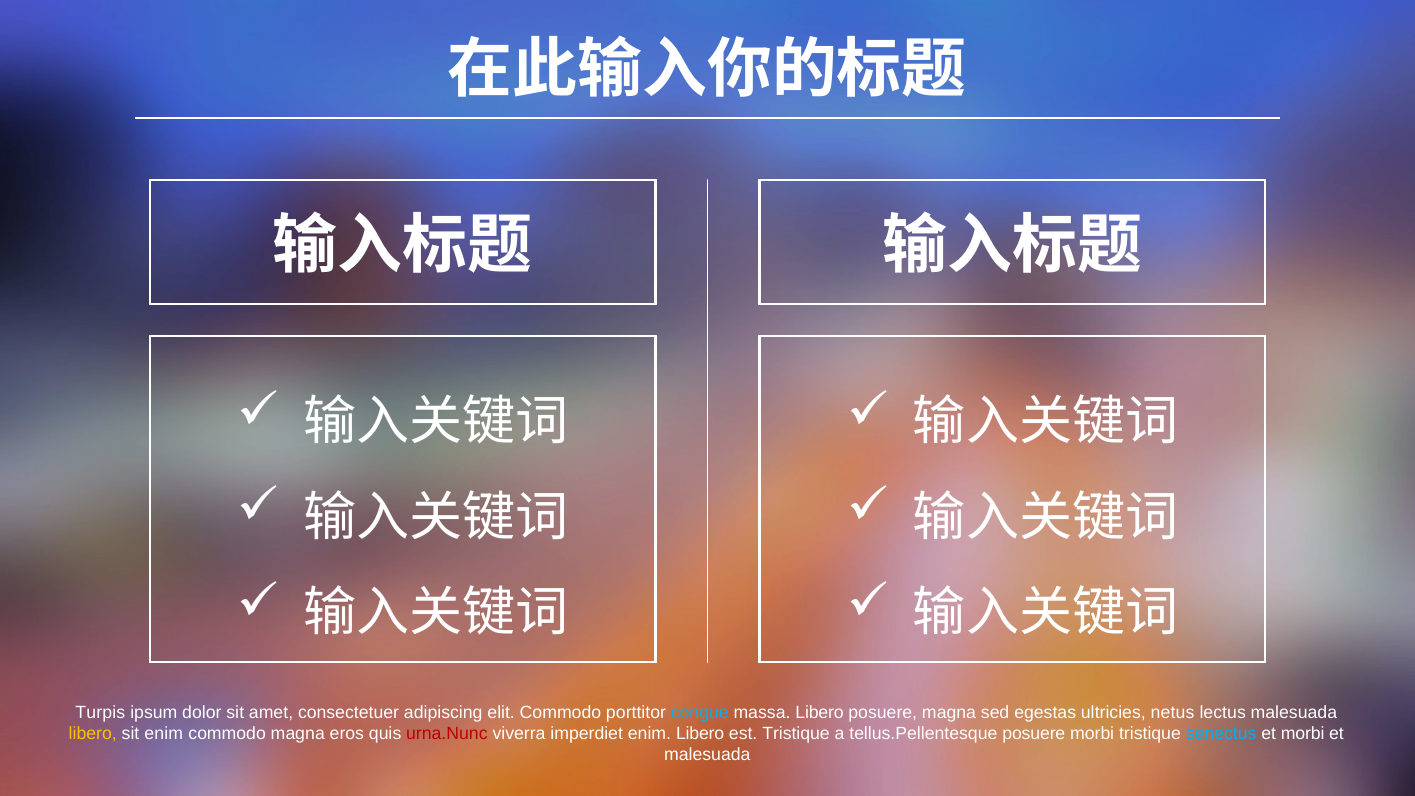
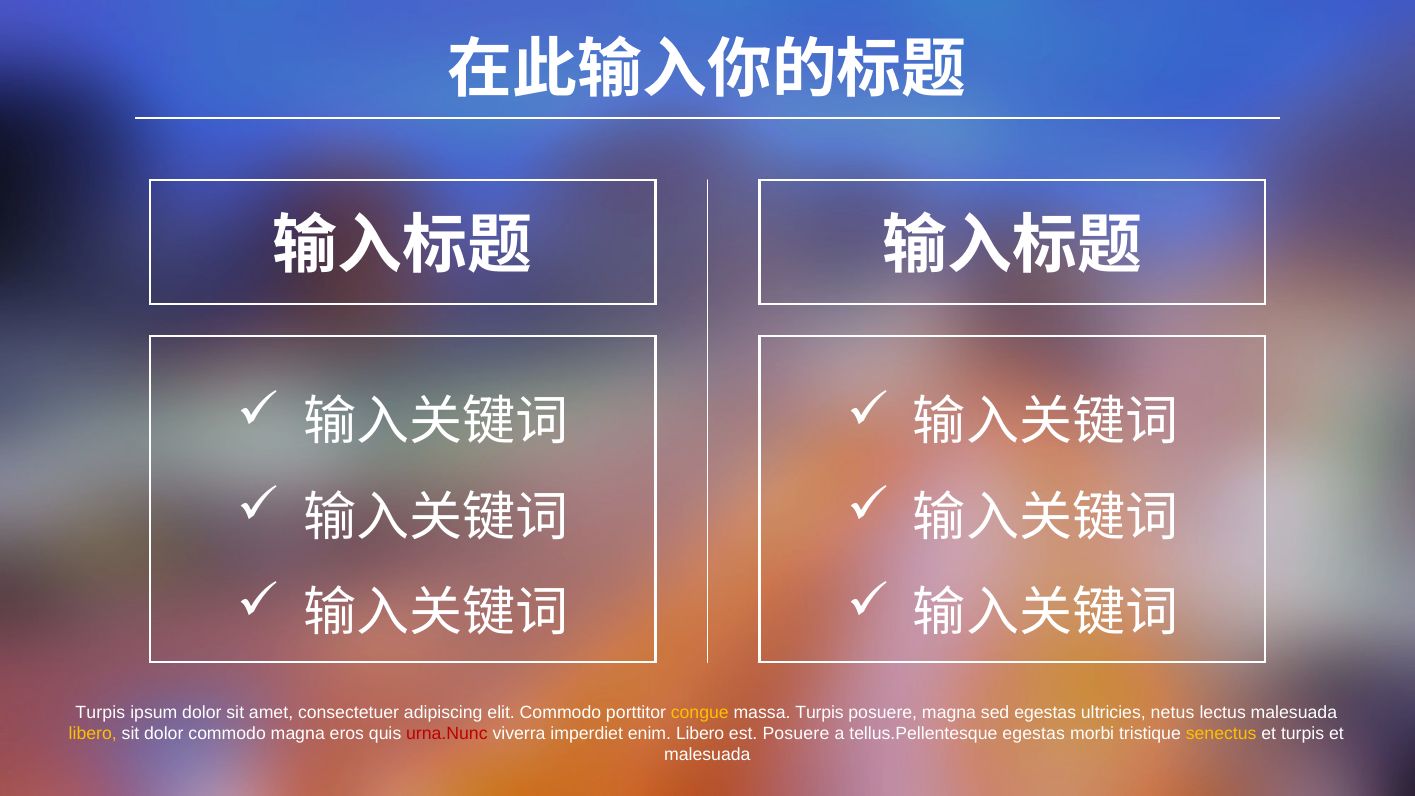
congue colour: light blue -> yellow (700, 712)
massa Libero: Libero -> Turpis (820, 712)
sit enim: enim -> dolor (164, 733)
est Tristique: Tristique -> Posuere (796, 733)
tellus.Pellentesque posuere: posuere -> egestas (1034, 733)
senectus colour: light blue -> yellow (1221, 733)
et morbi: morbi -> turpis (1303, 733)
